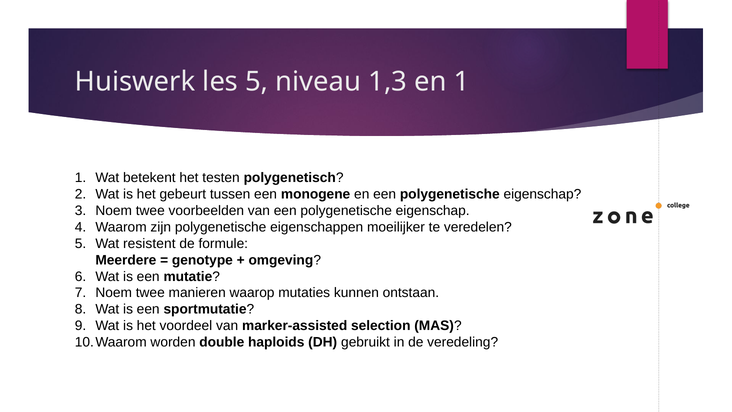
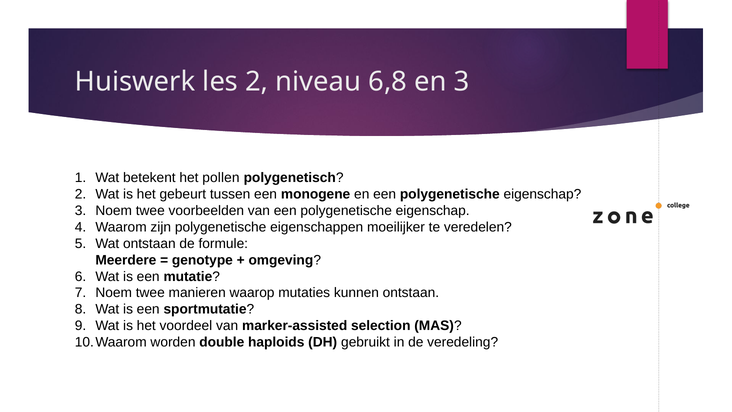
les 5: 5 -> 2 (257, 82)
1,3: 1,3 -> 6,8 (388, 82)
en 1: 1 -> 3 (462, 82)
testen: testen -> pollen (221, 177)
Wat resistent: resistent -> ontstaan (149, 243)
